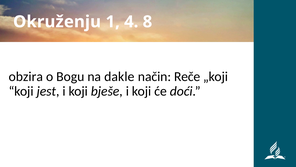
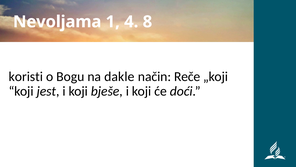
Okruženju: Okruženju -> Nevoljama (57, 22)
obzira: obzira -> koristi (26, 76)
